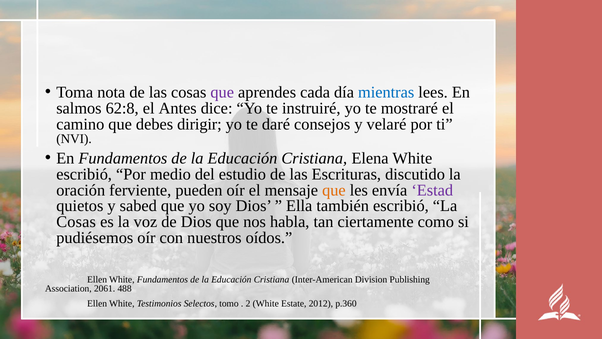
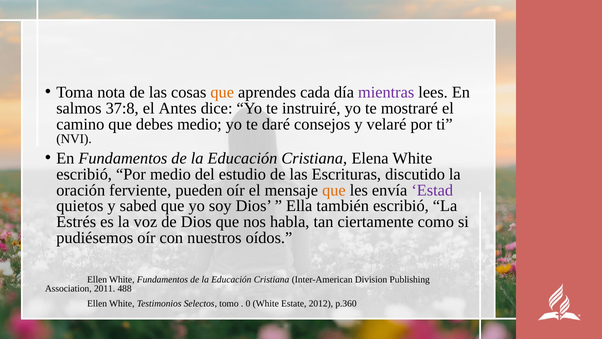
que colour: purple -> orange (222, 92)
mientras colour: blue -> purple (386, 92)
62:8: 62:8 -> 37:8 (122, 108)
debes dirigir: dirigir -> medio (199, 124)
Cosas: Cosas -> Estrés (76, 222)
2061: 2061 -> 2011 (105, 288)
2: 2 -> 0 (248, 303)
